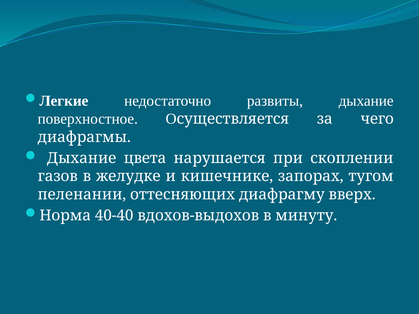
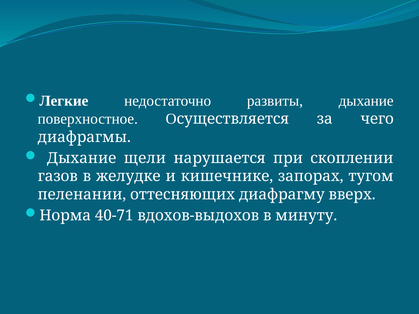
цвета: цвета -> щели (145, 158)
40-40: 40-40 -> 40-71 (114, 216)
